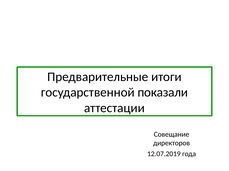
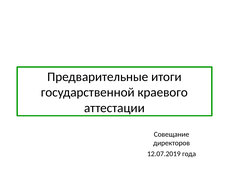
показали: показали -> краевого (163, 93)
